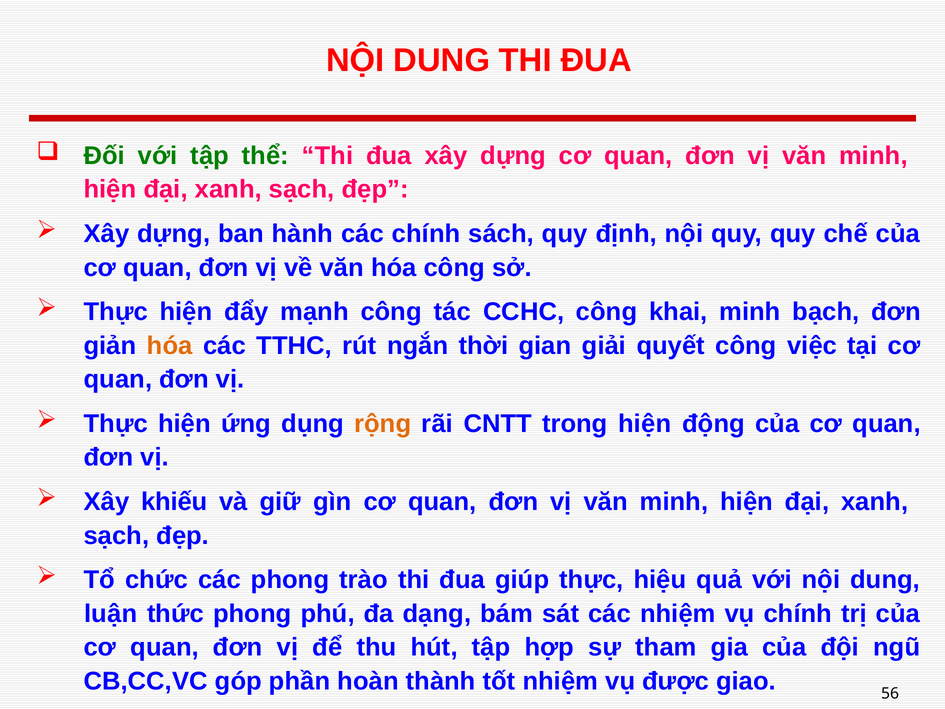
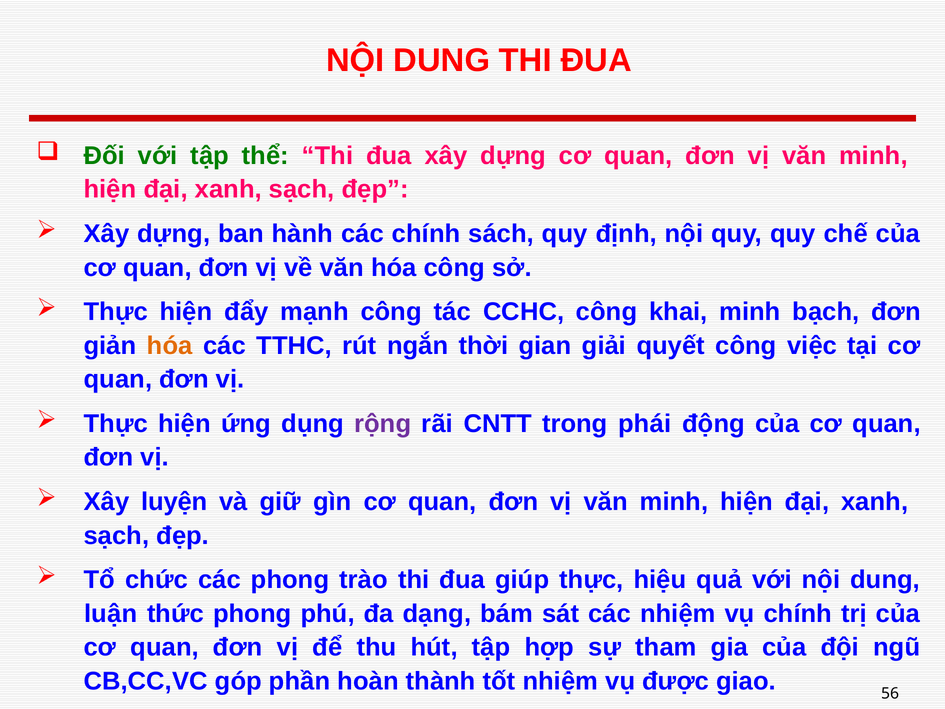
rộng colour: orange -> purple (383, 424)
trong hiện: hiện -> phái (645, 424)
khiếu: khiếu -> luyện (174, 502)
